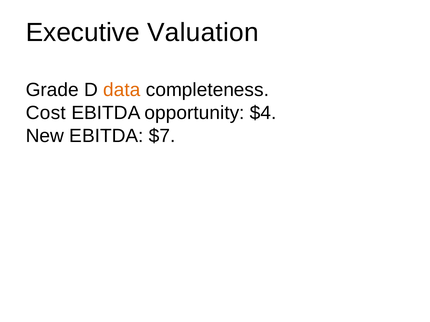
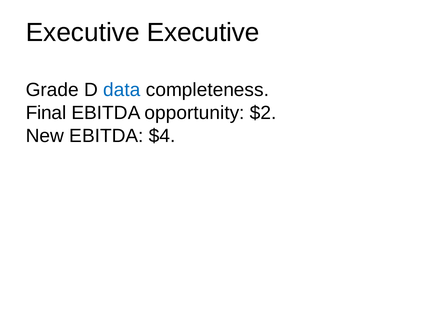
Executive Valuation: Valuation -> Executive (203, 33)
data colour: orange -> blue (122, 90)
Cost: Cost -> Final (46, 113)
$4: $4 -> $2 (263, 113)
$7: $7 -> $4 (162, 136)
